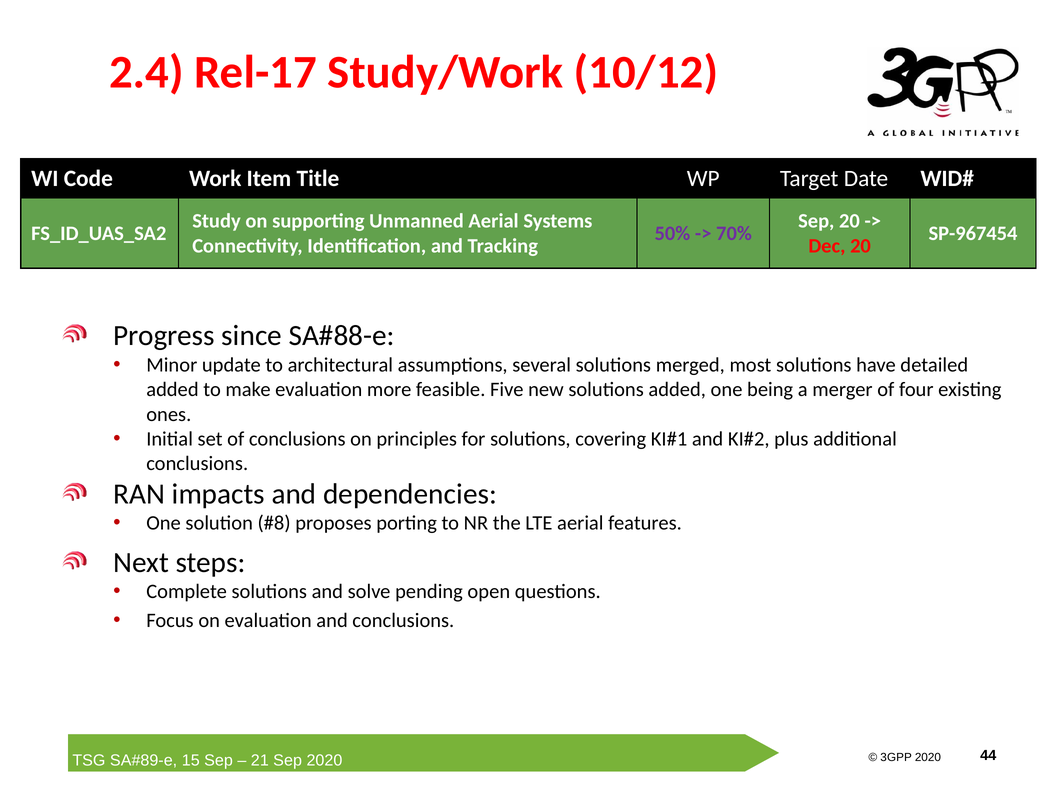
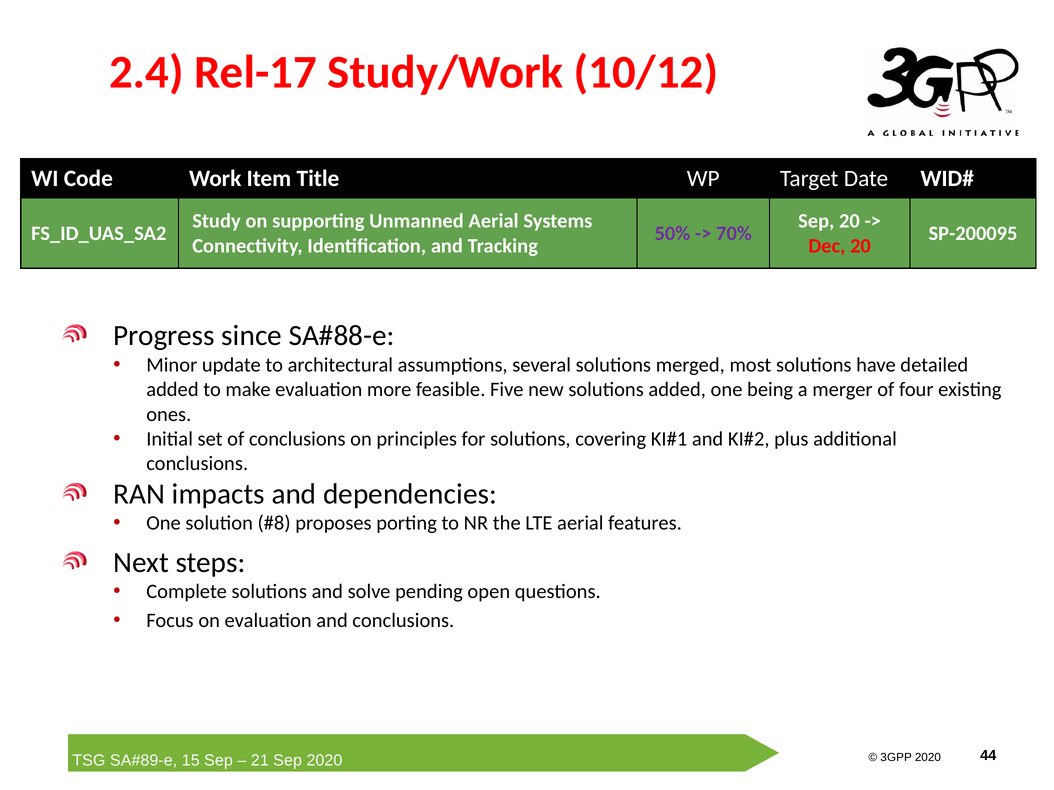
SP-967454: SP-967454 -> SP-200095 (973, 233)
